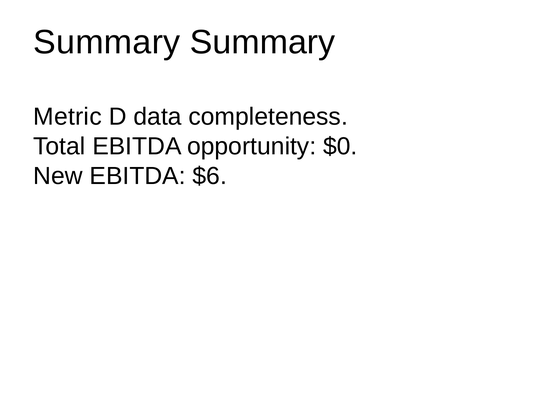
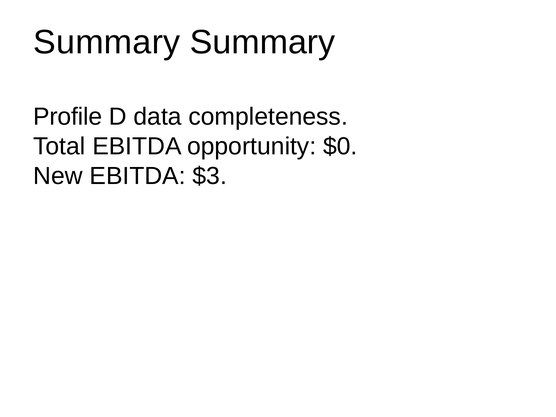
Metric: Metric -> Profile (68, 117)
$6: $6 -> $3 (210, 176)
